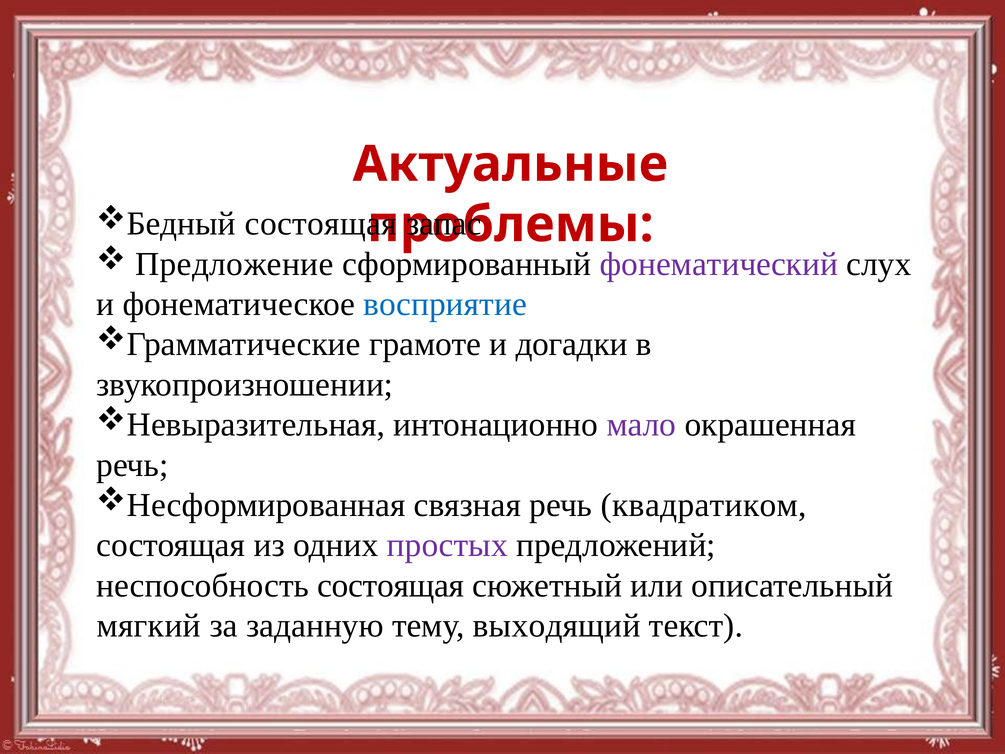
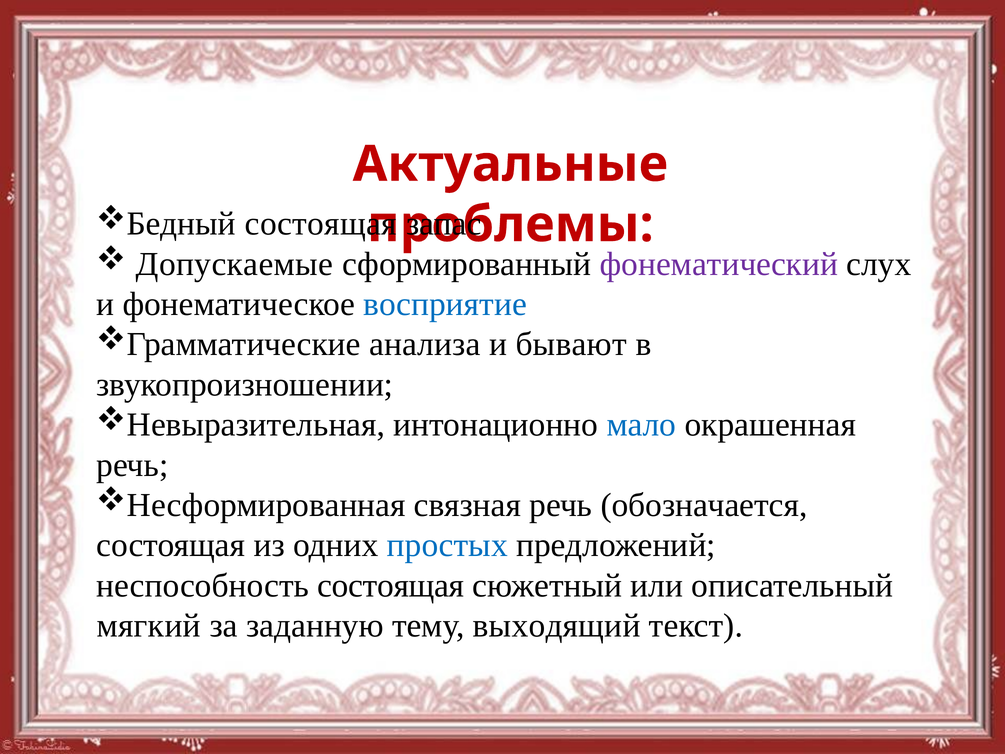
Предложение: Предложение -> Допускаемые (234, 264)
грамоте: грамоте -> анализа (425, 344)
догадки: догадки -> бывают (571, 344)
мало colour: purple -> blue (641, 425)
квадратиком: квадратиком -> обозначается (704, 505)
простых colour: purple -> blue (447, 545)
